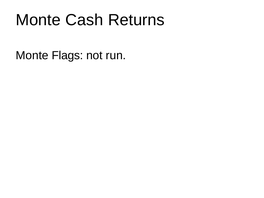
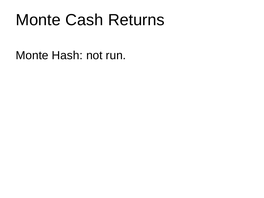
Flags: Flags -> Hash (67, 55)
